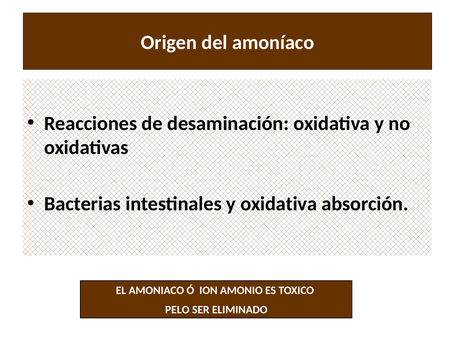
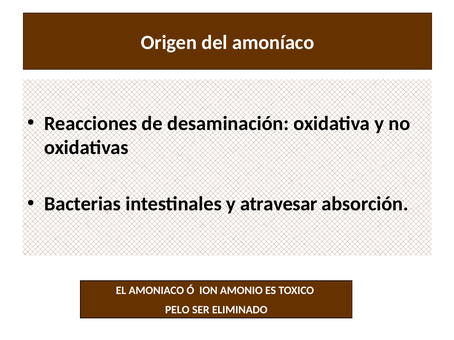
y oxidativa: oxidativa -> atravesar (279, 204)
